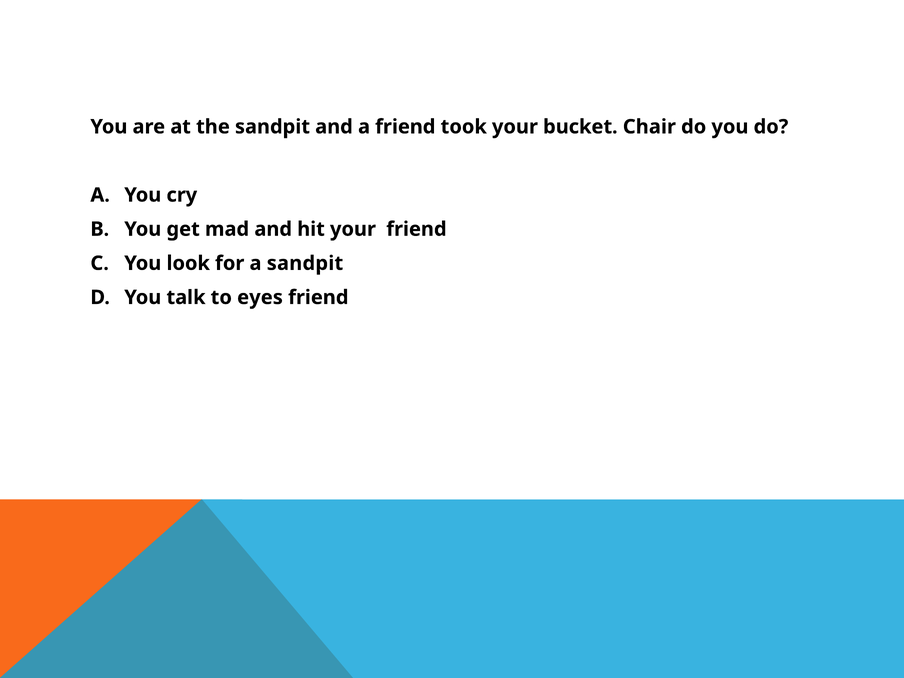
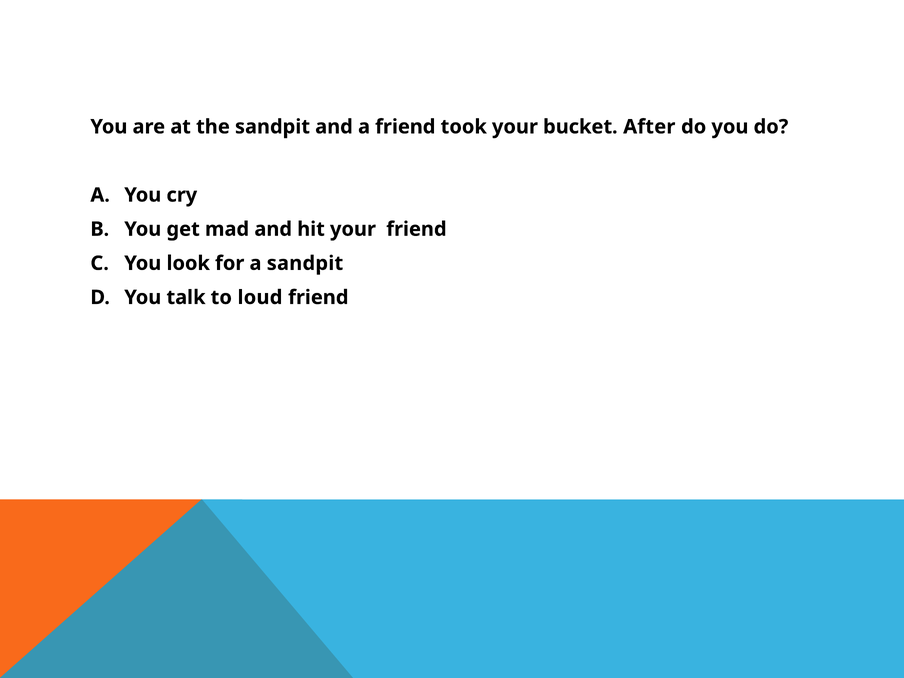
Chair: Chair -> After (649, 127)
eyes: eyes -> loud (260, 297)
